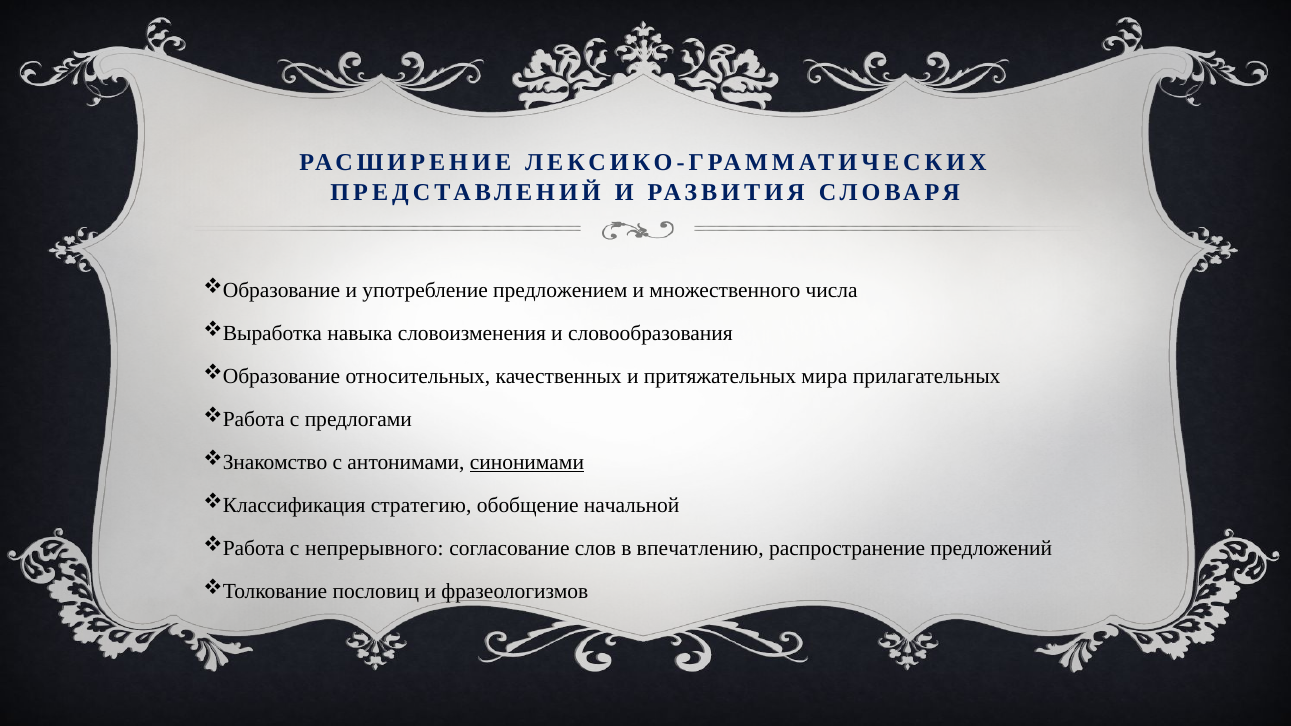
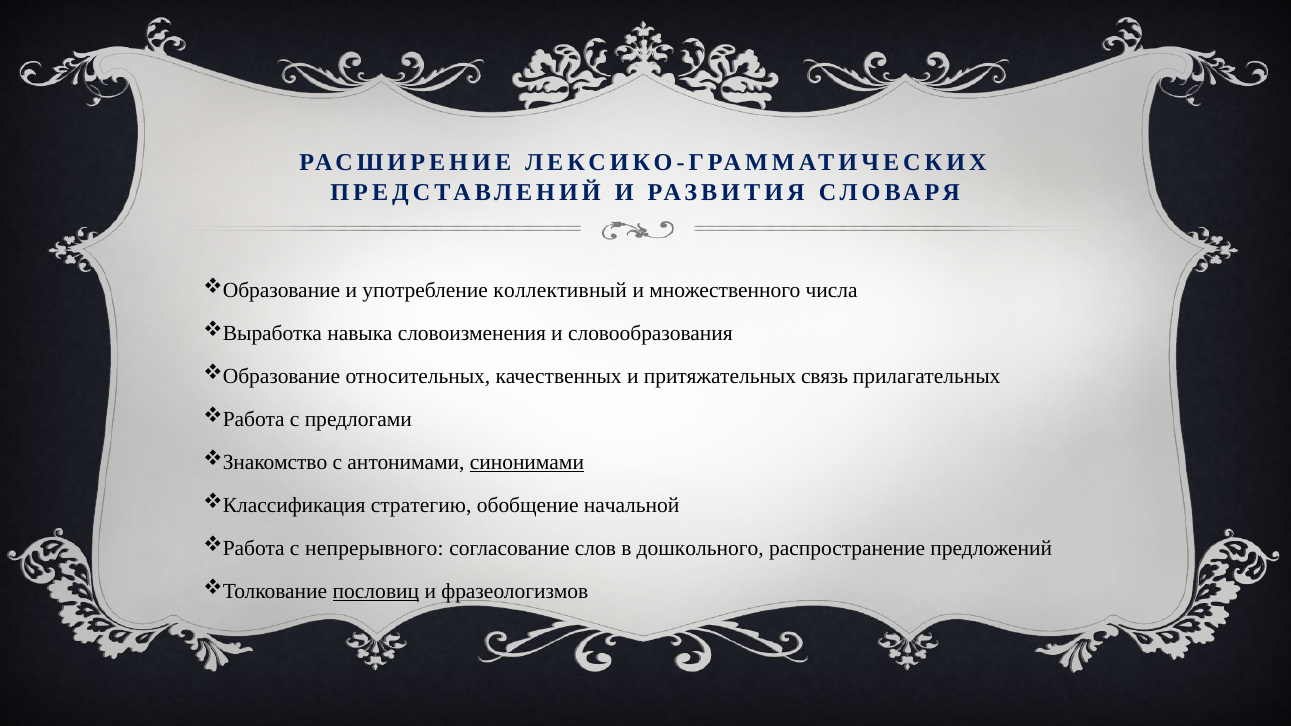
предложением: предложением -> коллективный (560, 290)
мира: мира -> связь (825, 376)
впечатлению: впечатлению -> дошкольного (700, 548)
пословиц underline: none -> present (376, 591)
